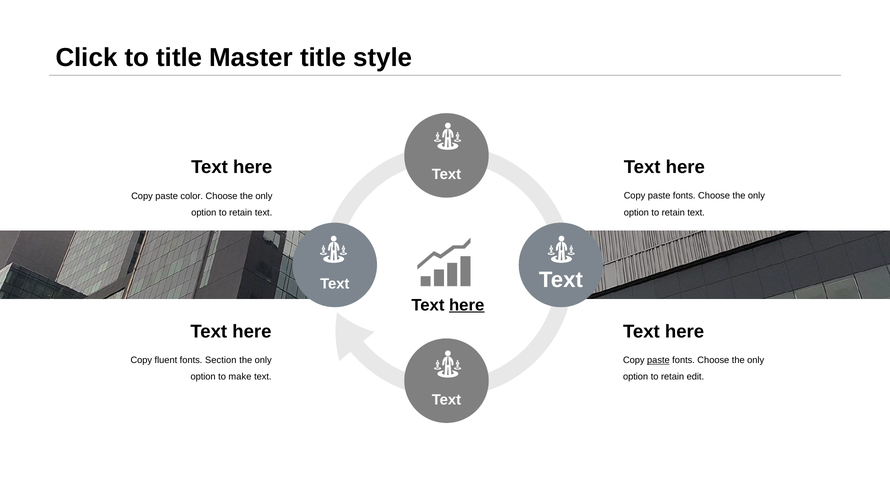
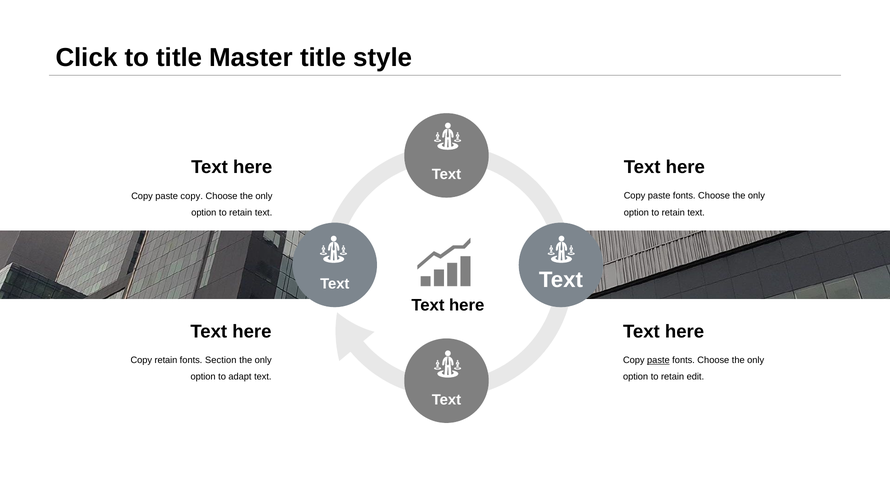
paste color: color -> copy (192, 196)
here underline: present -> none (467, 305)
Copy fluent: fluent -> retain (166, 360)
make: make -> adapt (240, 377)
